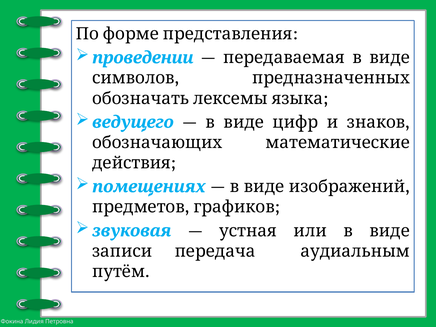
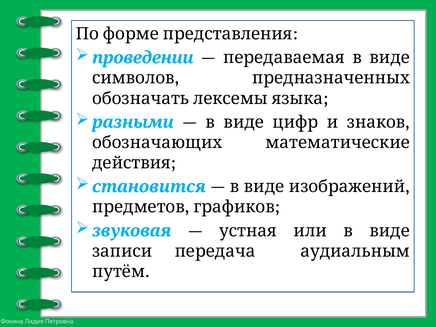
ведущего: ведущего -> разными (133, 122)
помещениях: помещениях -> становится (149, 187)
